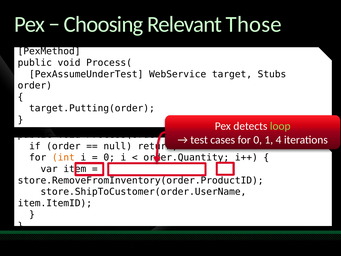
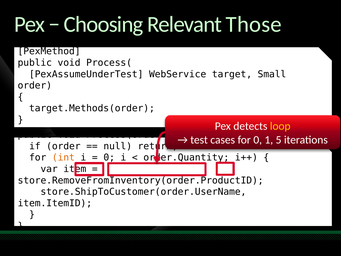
Stubs: Stubs -> Small (272, 74)
target.Putting(order: target.Putting(order -> target.Methods(order (92, 108)
loop colour: light green -> yellow (280, 126)
4: 4 -> 5 (279, 140)
